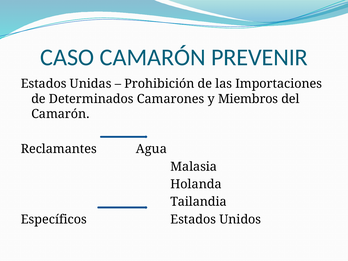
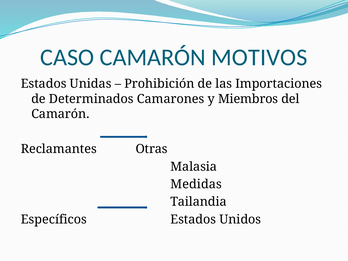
PREVENIR: PREVENIR -> MOTIVOS (259, 57)
Agua: Agua -> Otras (151, 149)
Holanda: Holanda -> Medidas (196, 184)
